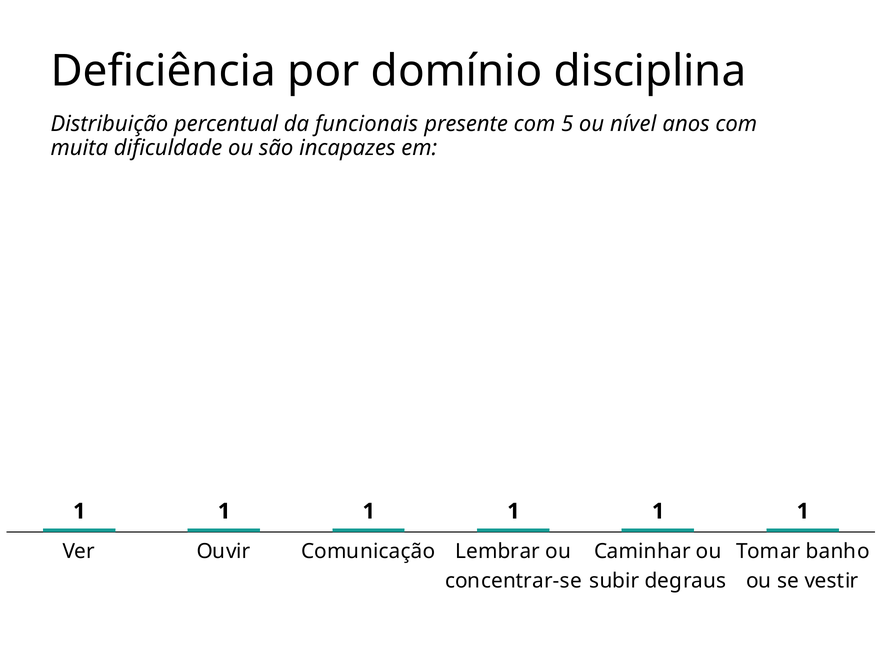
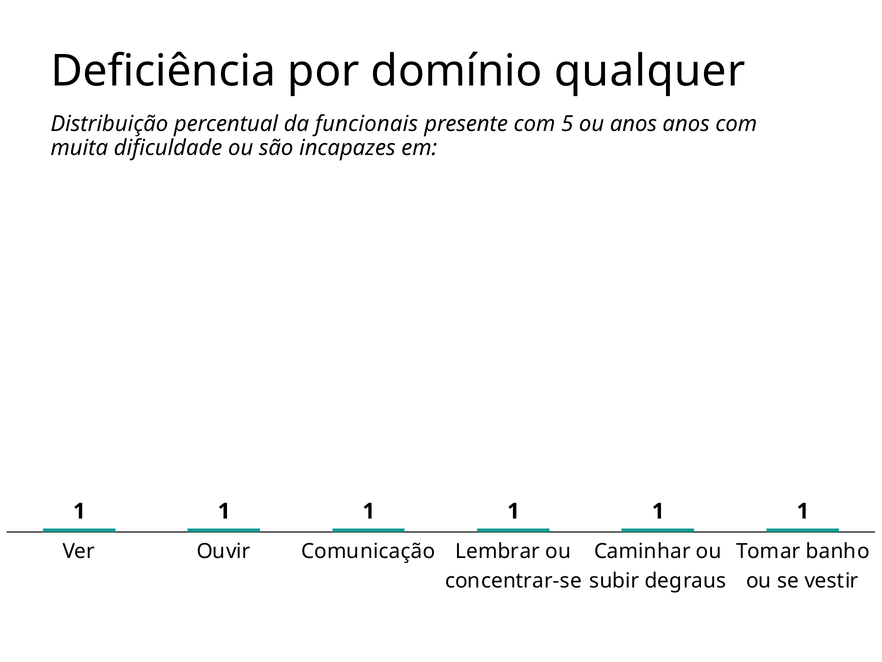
disciplina: disciplina -> qualquer (650, 71)
ou nível: nível -> anos (633, 124)
